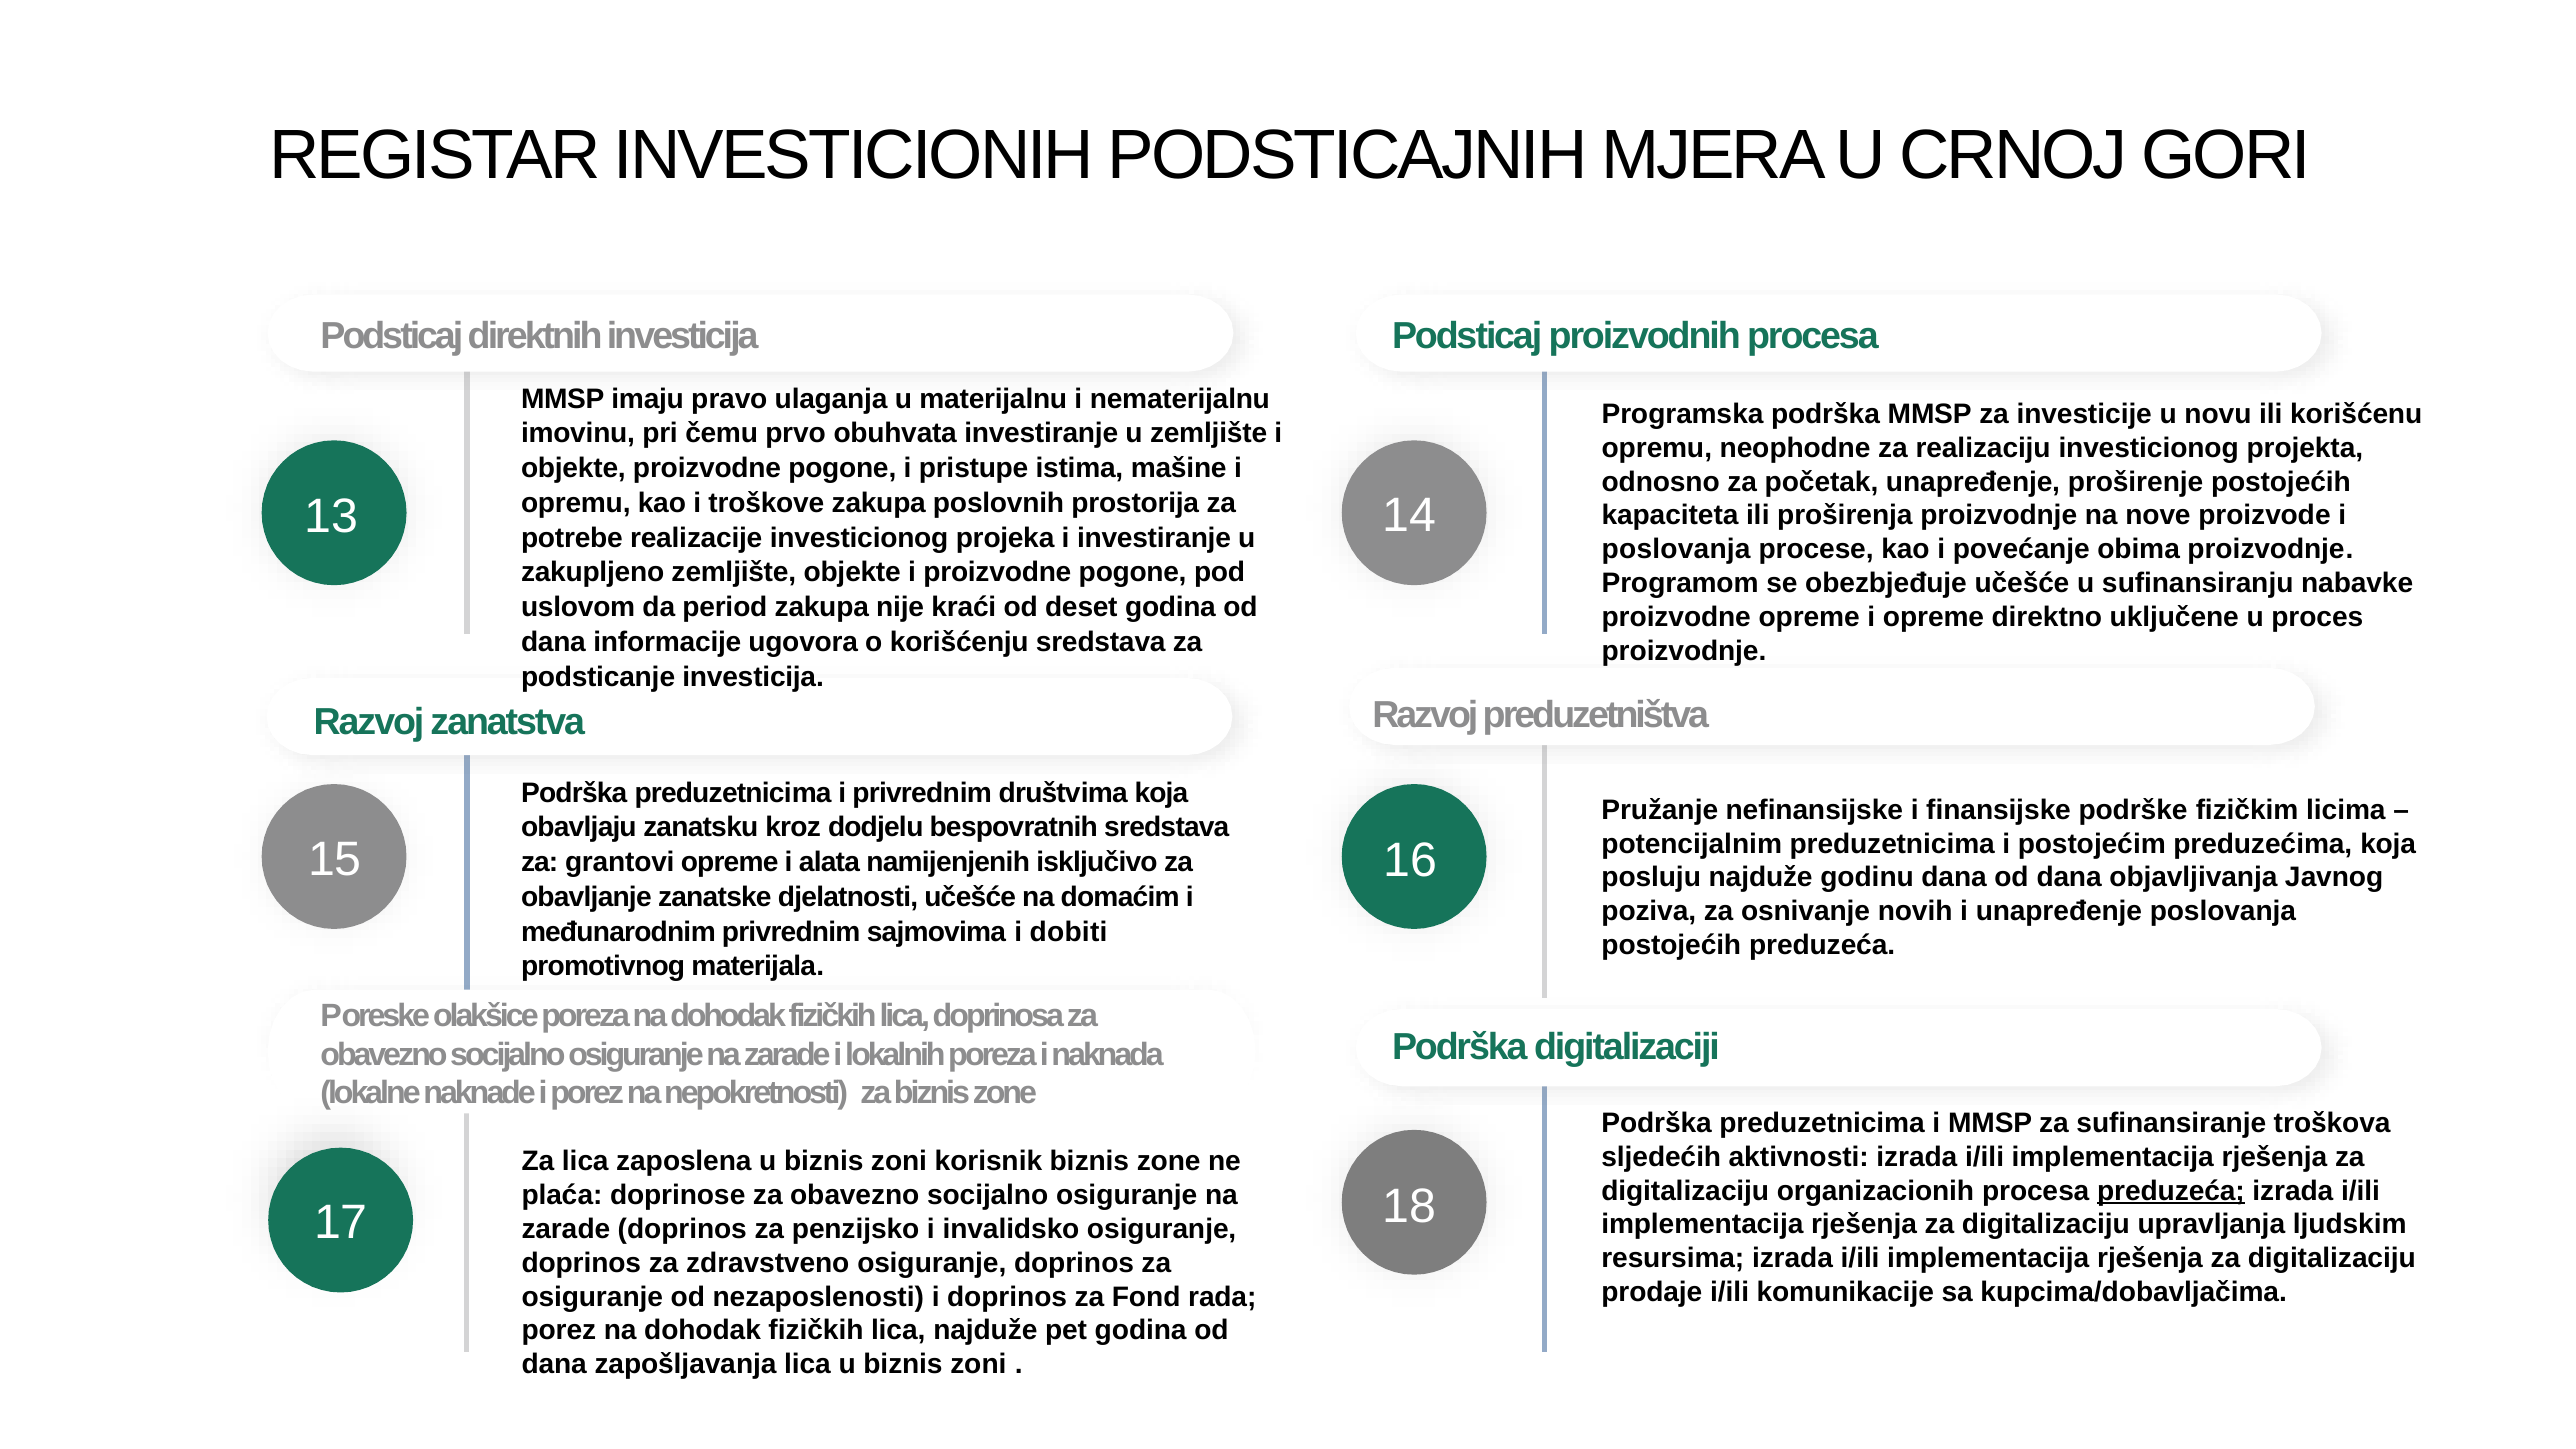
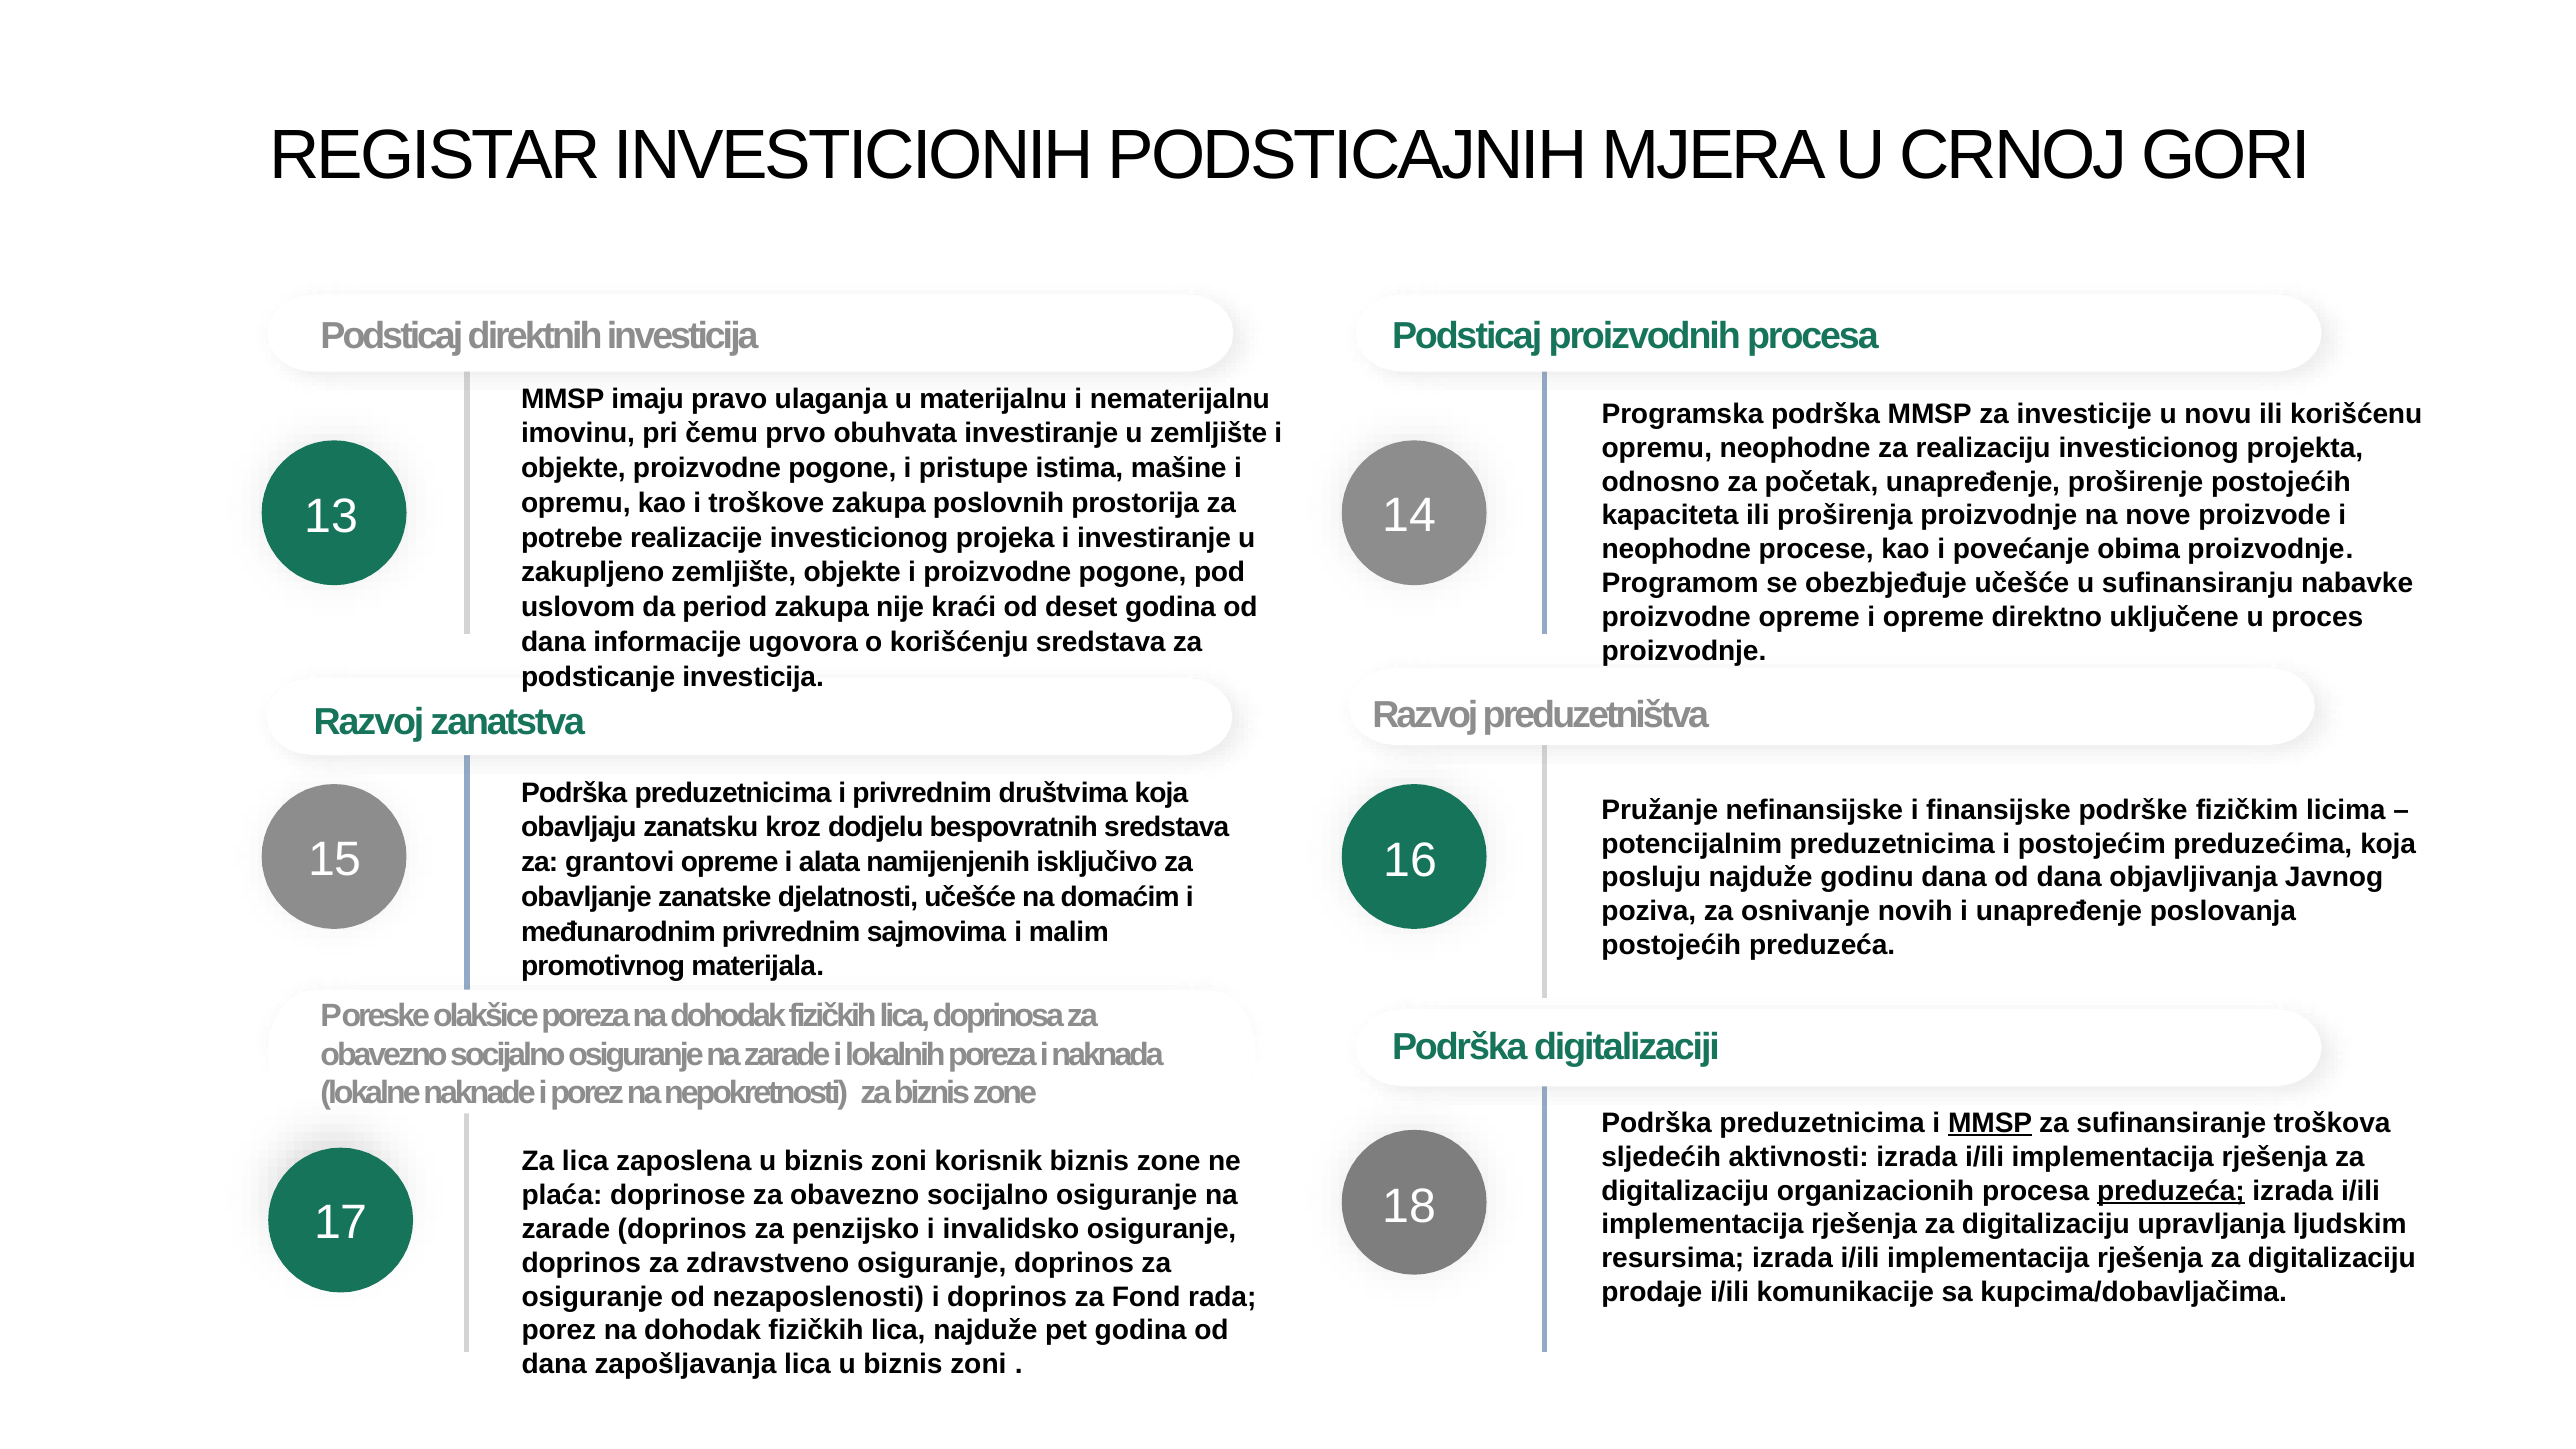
poslovanja: poslovanja -> neophodne (1676, 549)
dobiti: dobiti -> malim (1069, 932)
MMSP underline: none -> present (1990, 1123)
